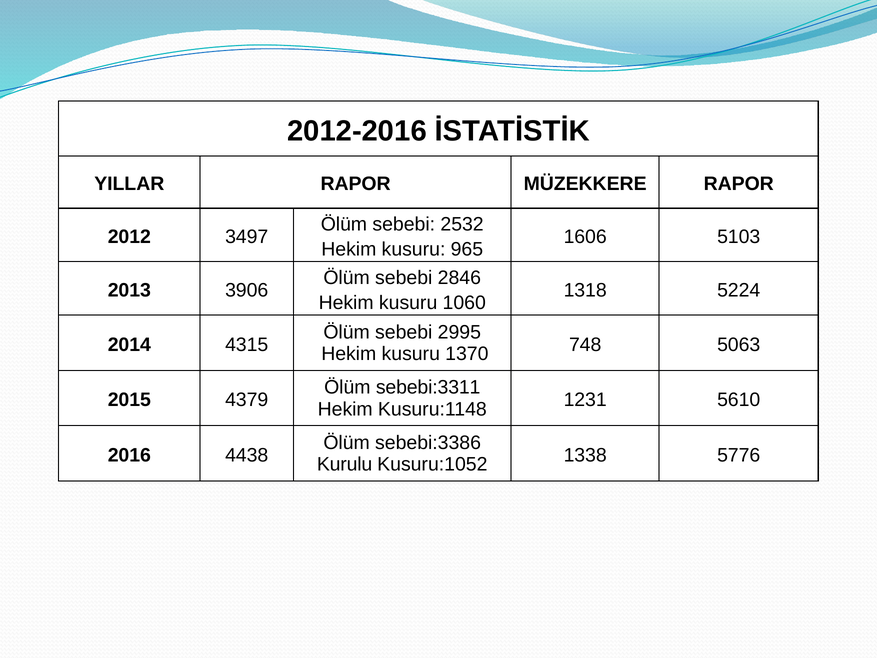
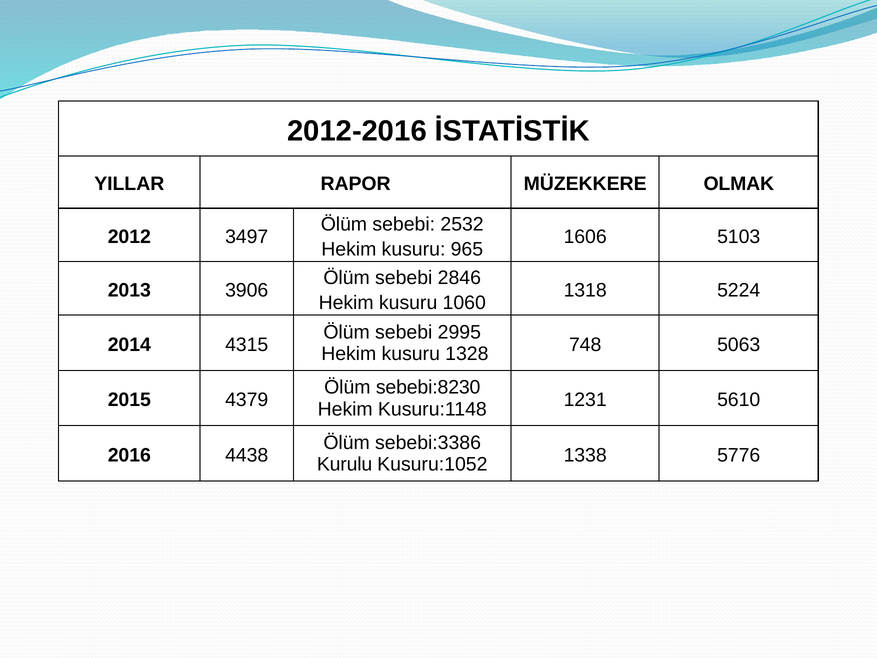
MÜZEKKERE RAPOR: RAPOR -> OLMAK (739, 184)
1370: 1370 -> 1328 (467, 354)
sebebi:3311: sebebi:3311 -> sebebi:8230 (428, 387)
